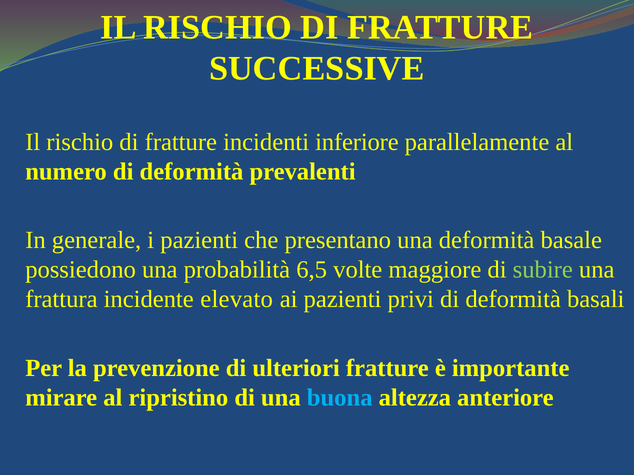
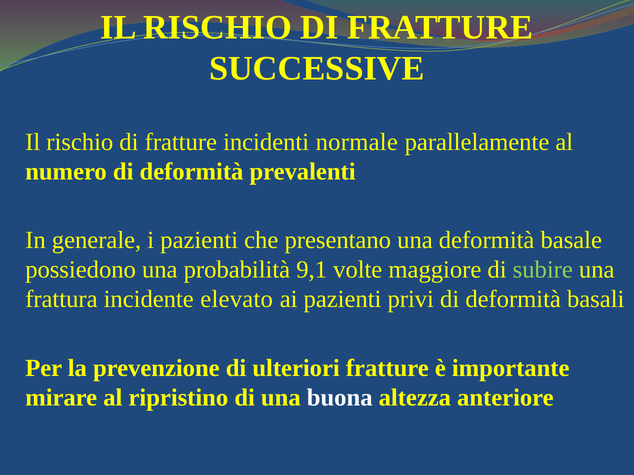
inferiore: inferiore -> normale (357, 142)
6,5: 6,5 -> 9,1 (312, 270)
buona colour: light blue -> white (340, 398)
